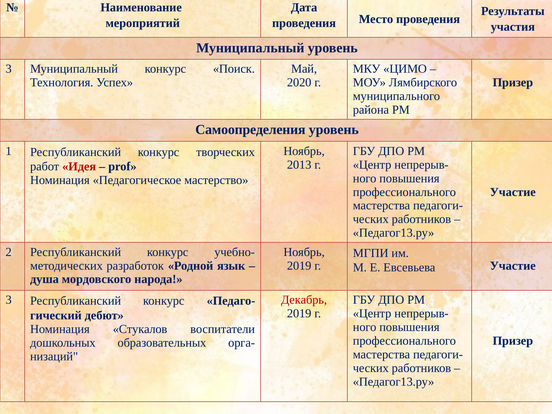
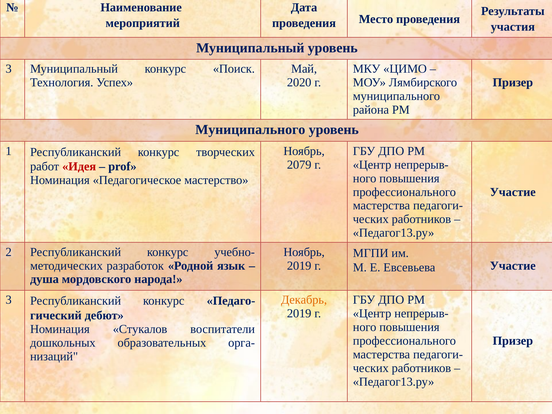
Самоопределения: Самоопределения -> Муниципального (250, 130)
2013: 2013 -> 2079 (299, 165)
Декабрь colour: red -> orange (304, 300)
